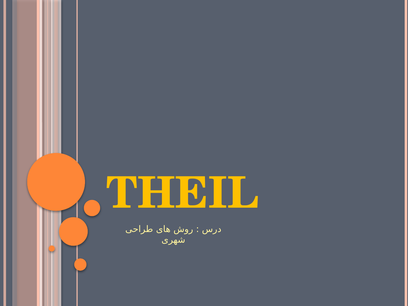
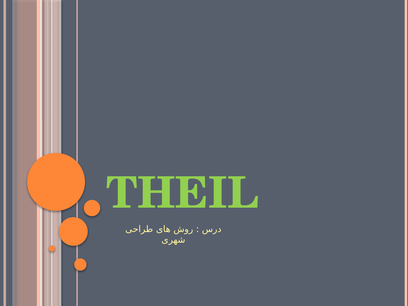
THEIL colour: yellow -> light green (183, 194)
